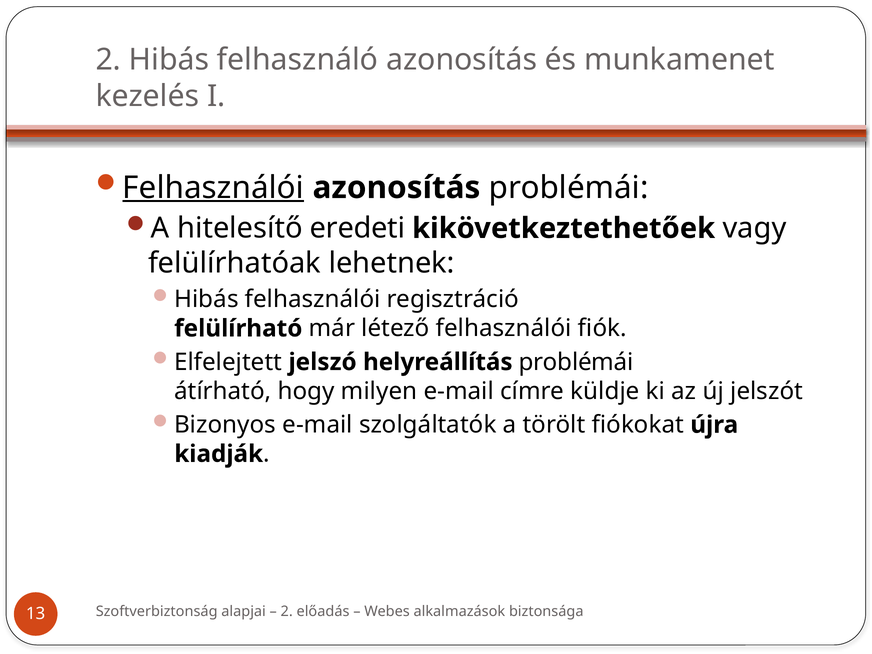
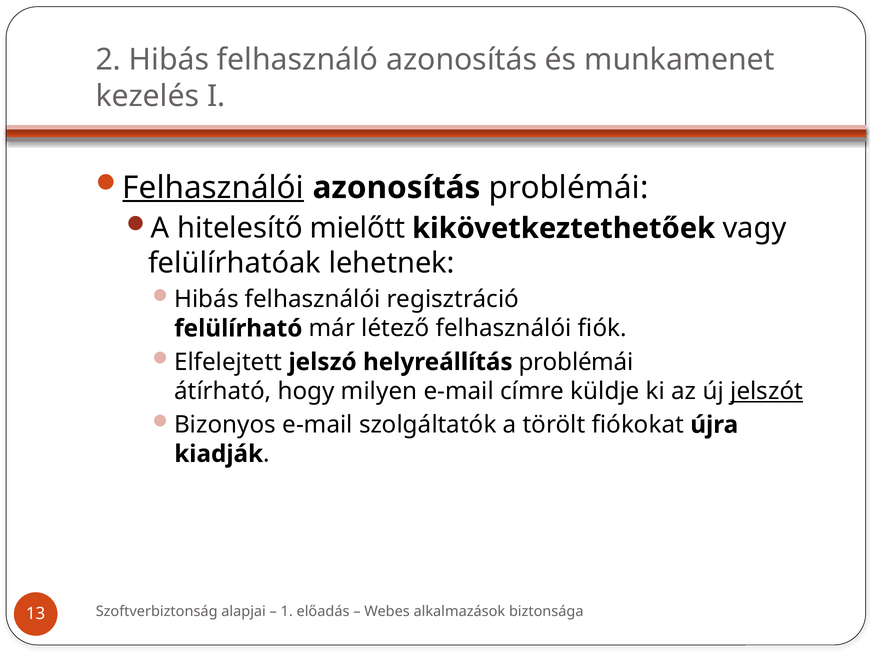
eredeti: eredeti -> mielőtt (357, 228)
jelszót underline: none -> present (767, 391)
2: 2 -> 1 (287, 611)
